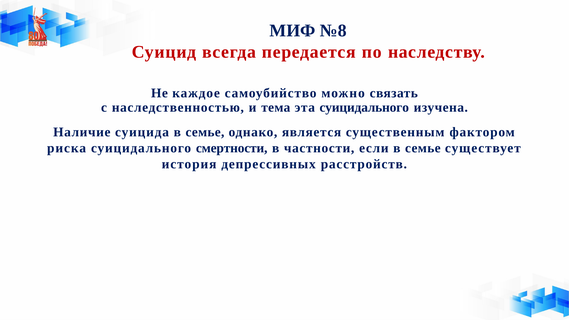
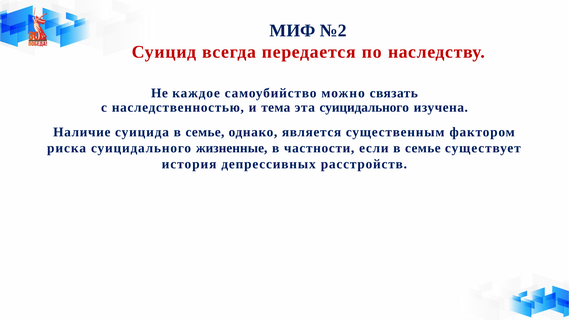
№8: №8 -> №2 (333, 31)
смертности: смертности -> жизненные (232, 148)
